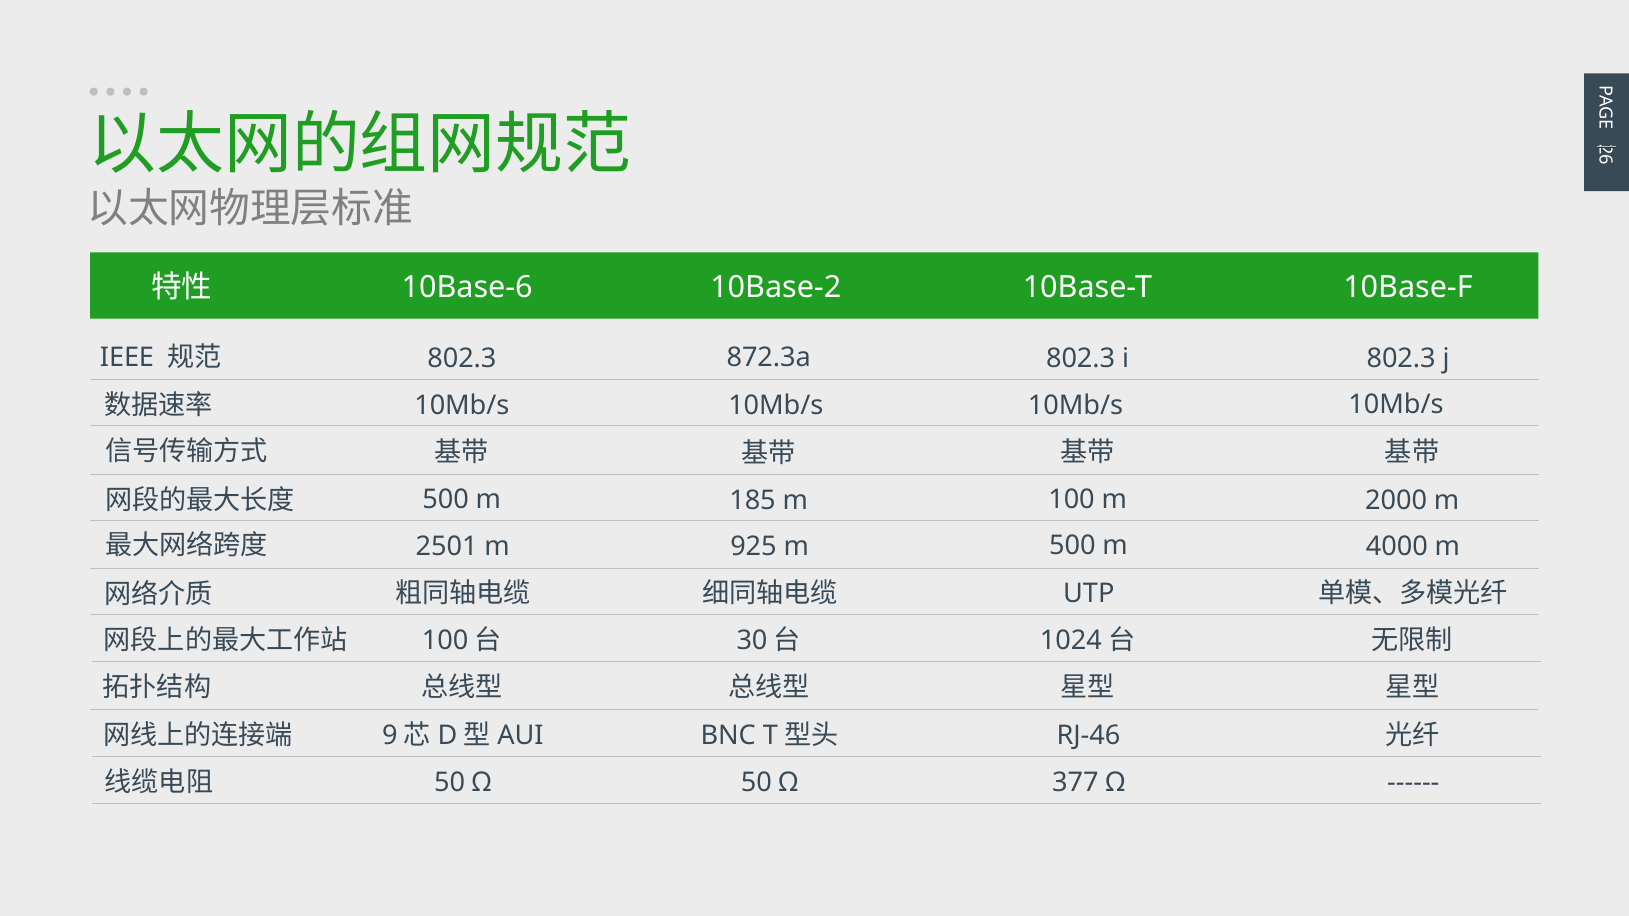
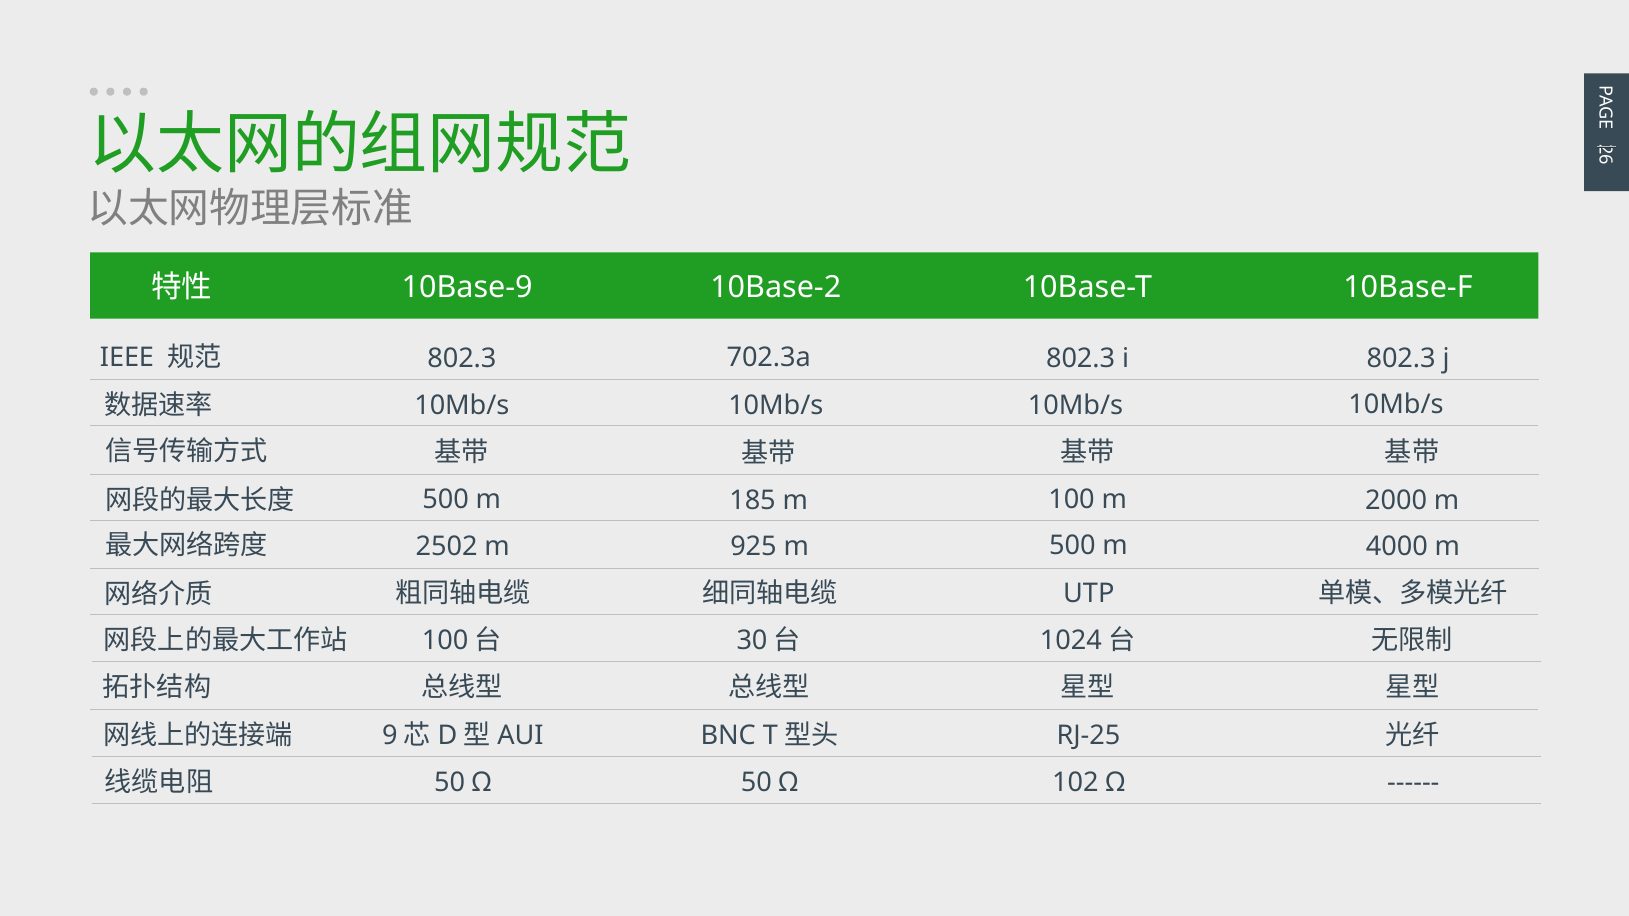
10Base-6: 10Base-6 -> 10Base-9 (467, 287)
872.3a: 872.3a -> 702.3a (769, 358)
2501: 2501 -> 2502 (447, 546)
RJ-46: RJ-46 -> RJ-25 (1088, 736)
377: 377 -> 102 (1075, 783)
